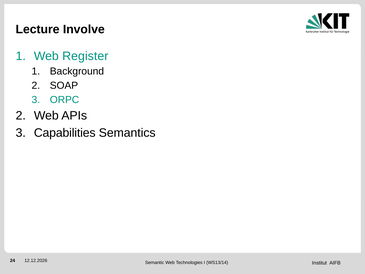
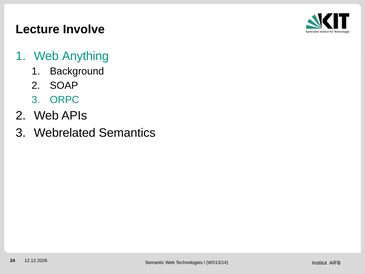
Register: Register -> Anything (85, 56)
Capabilities: Capabilities -> Webrelated (65, 133)
